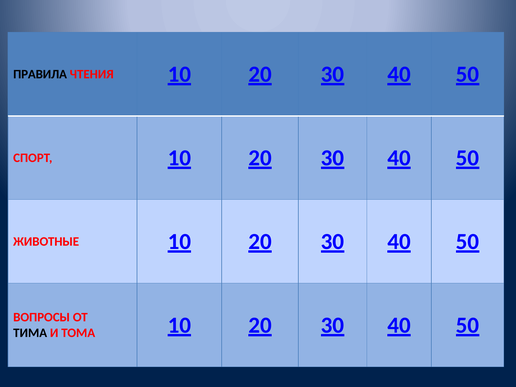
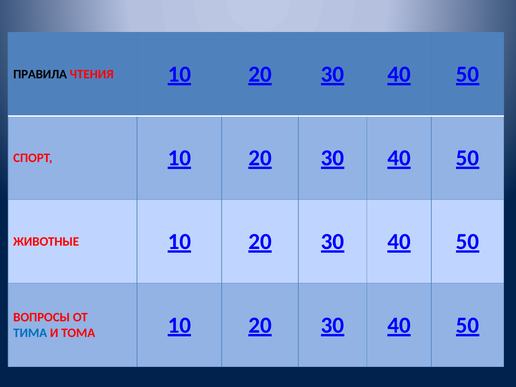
ТИМА colour: black -> blue (30, 333)
